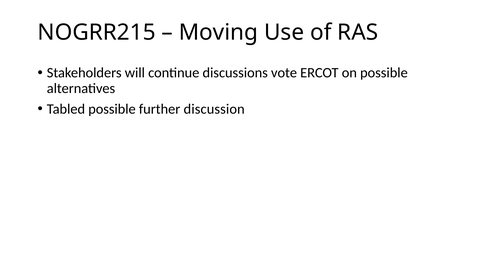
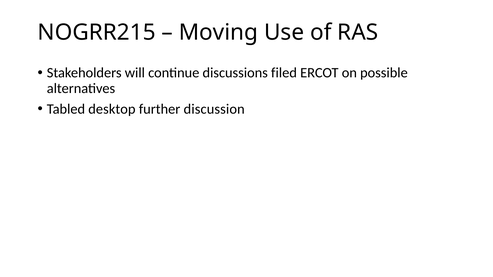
vote: vote -> filed (284, 73)
Tabled possible: possible -> desktop (112, 109)
